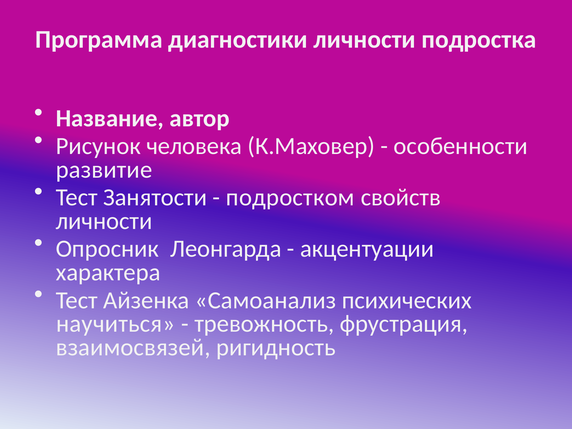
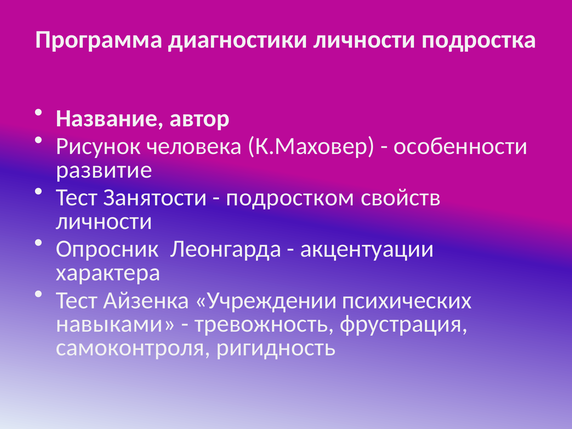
Самоанализ: Самоанализ -> Учреждении (266, 300)
научиться: научиться -> навыками (116, 324)
взаимосвязей: взаимосвязей -> самоконтроля (133, 348)
